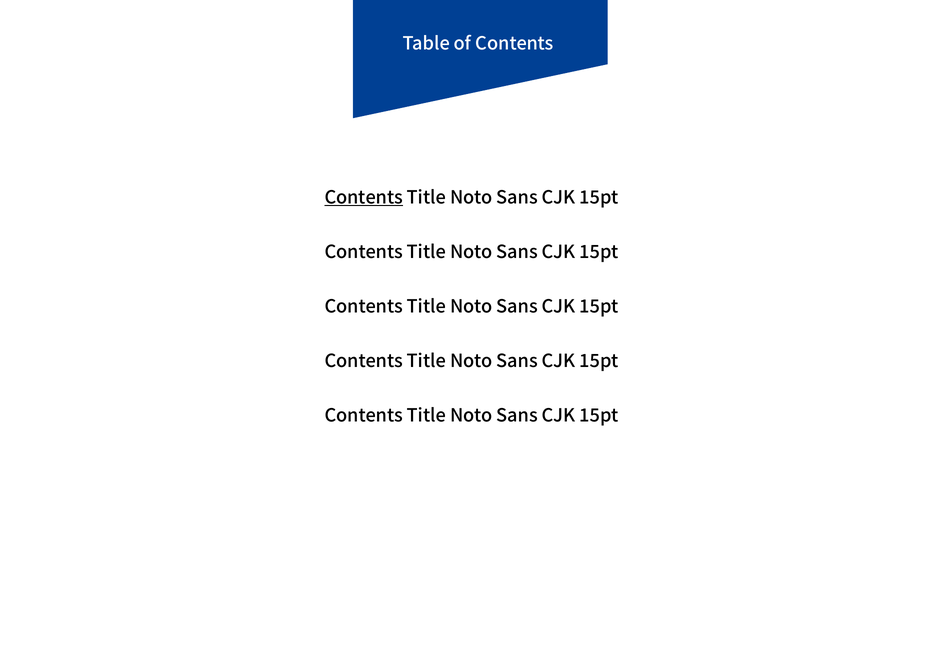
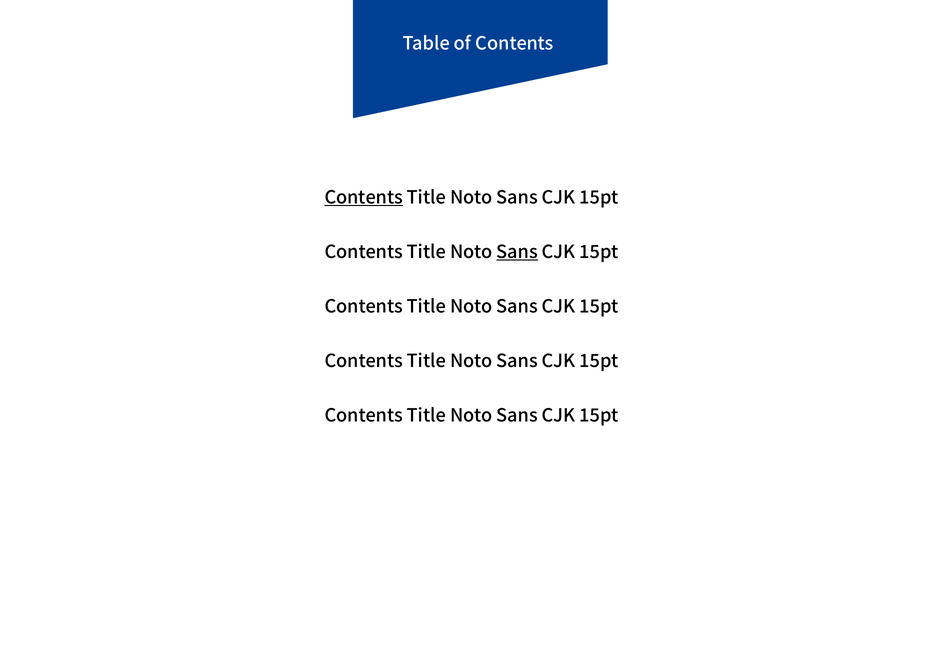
Sans underline: none -> present (517, 252)
